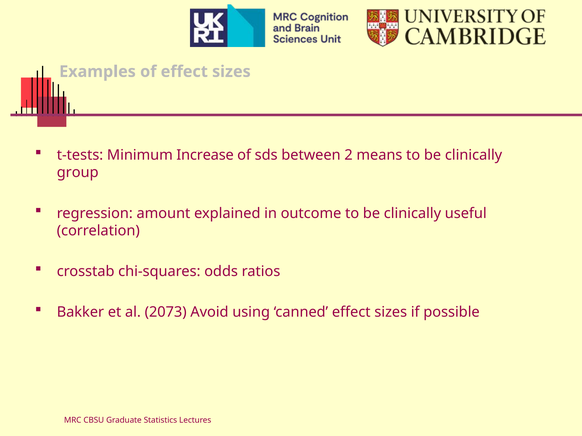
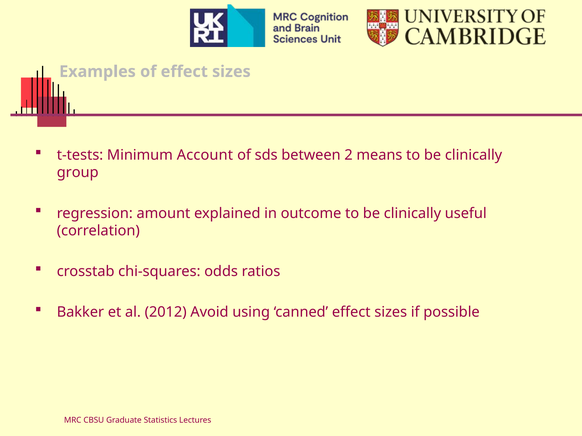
Increase: Increase -> Account (205, 155)
2073: 2073 -> 2012 (166, 312)
